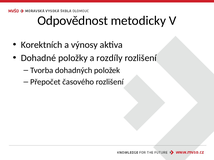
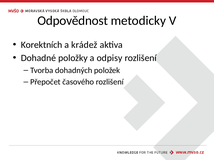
výnosy: výnosy -> krádež (84, 45)
rozdíly: rozdíly -> odpisy (110, 58)
